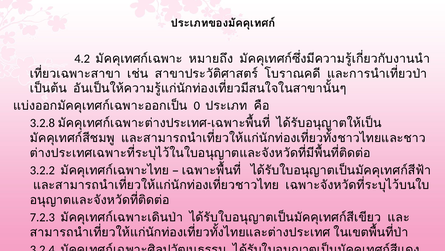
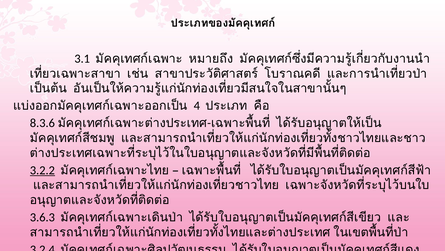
4.2: 4.2 -> 3.1 (82, 59)
0: 0 -> 4 (197, 106)
3.2.8: 3.2.8 -> 8.3.6 (42, 123)
3.2.2 underline: none -> present (42, 170)
7.2.3: 7.2.3 -> 3.6.3 (42, 217)
